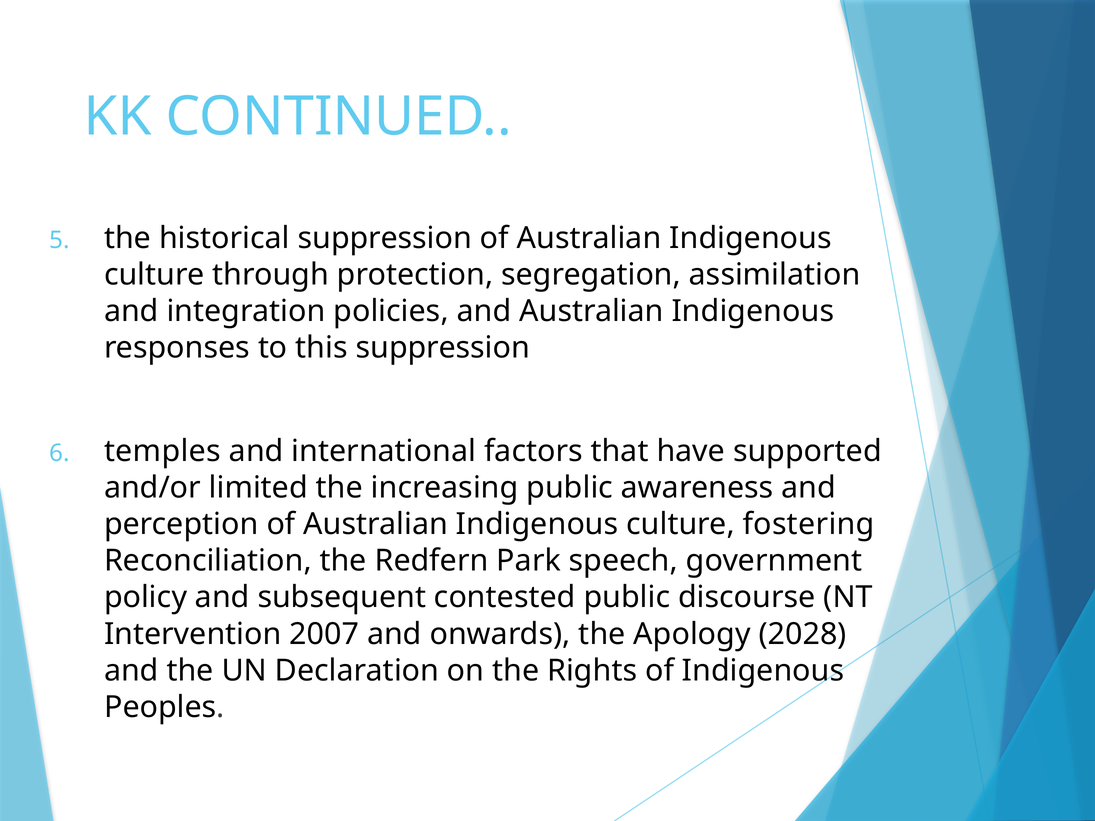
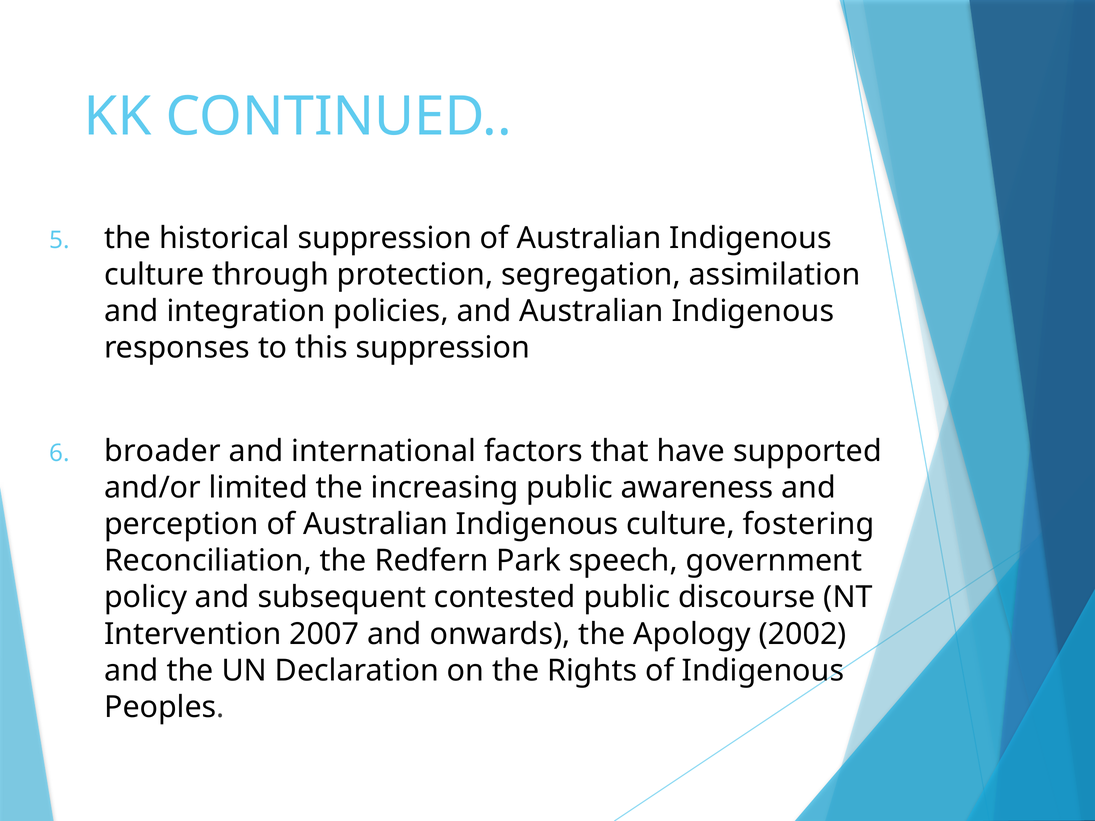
temples: temples -> broader (162, 451)
2028: 2028 -> 2002 (803, 634)
